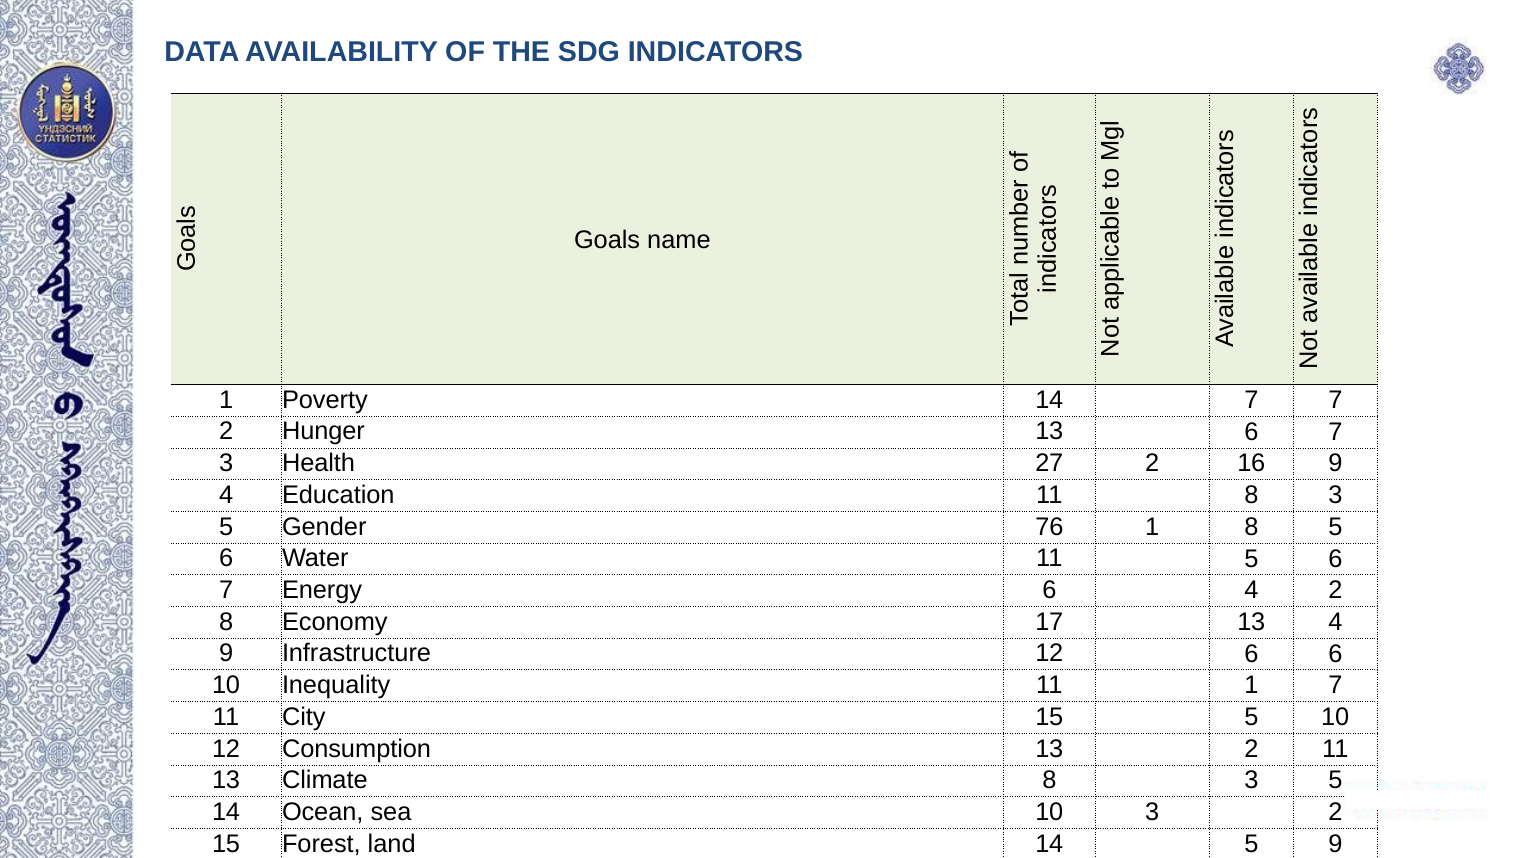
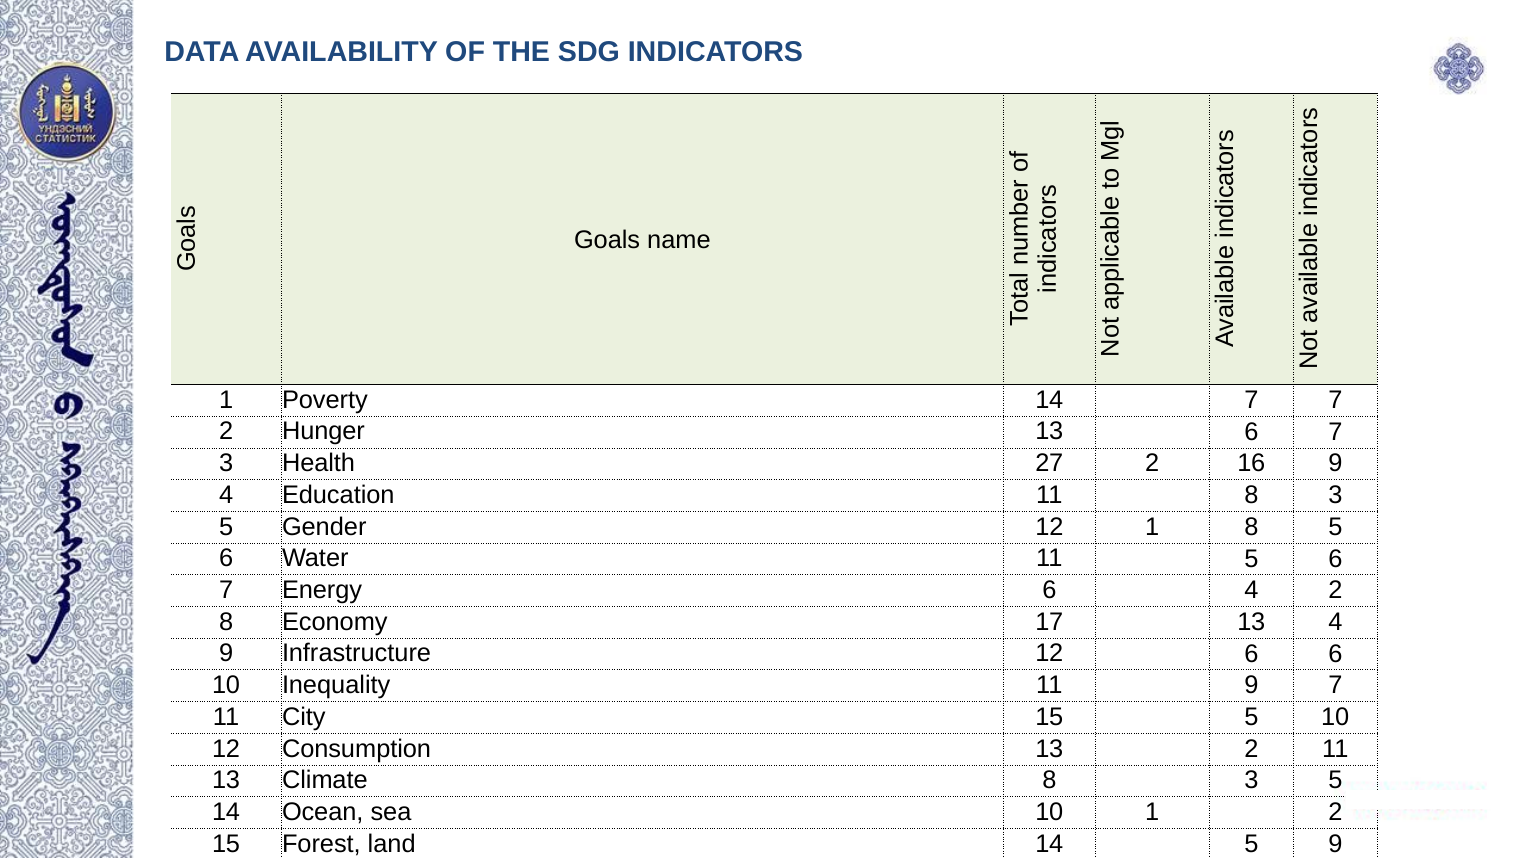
Gender 76: 76 -> 12 (1049, 527)
11 1: 1 -> 9 (1251, 685)
10 3: 3 -> 1 (1152, 812)
